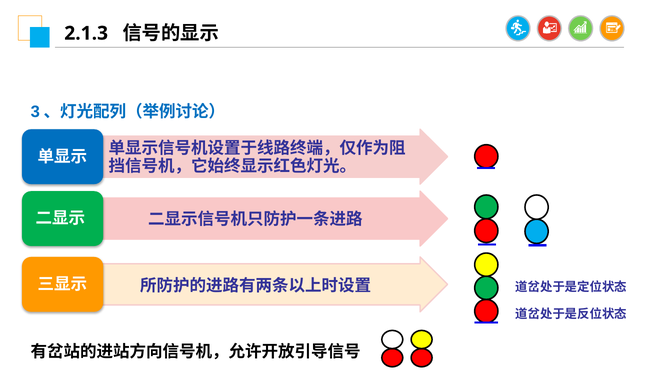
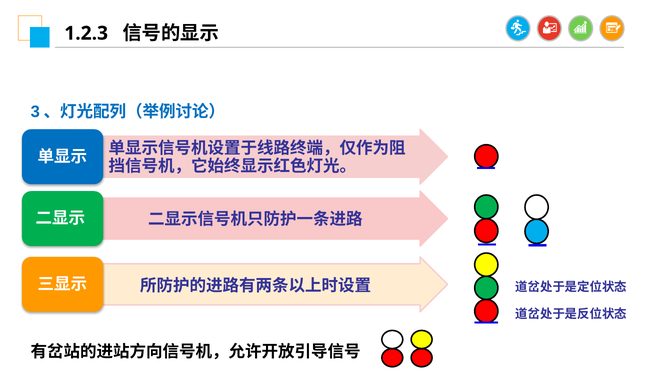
2.1.3: 2.1.3 -> 1.2.3 (86, 33)
